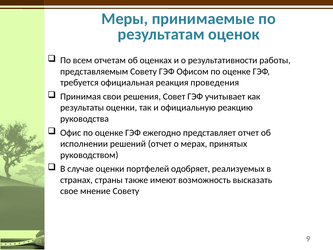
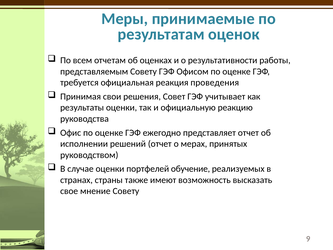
одобряет: одобряет -> обучение (191, 169)
